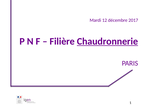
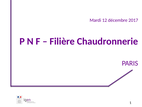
Chaudronnerie underline: present -> none (107, 41)
